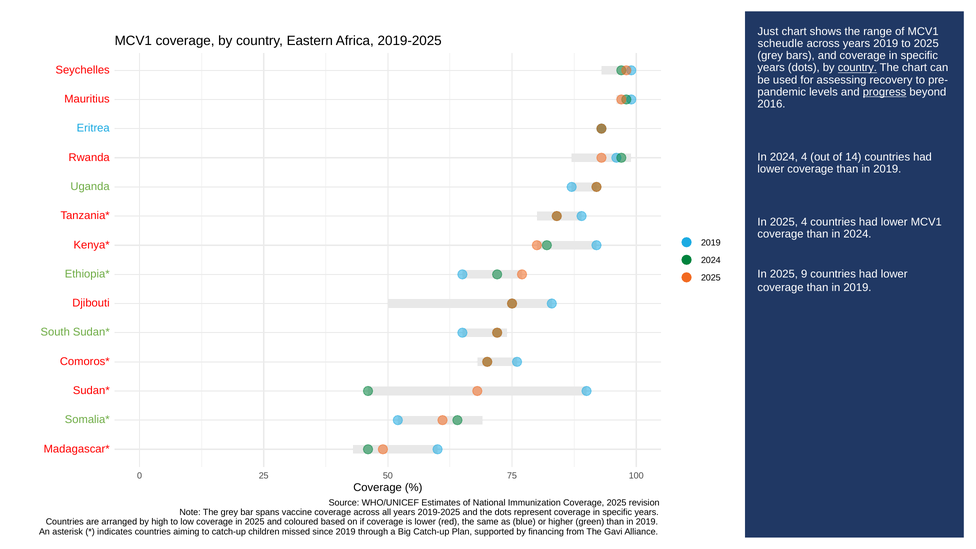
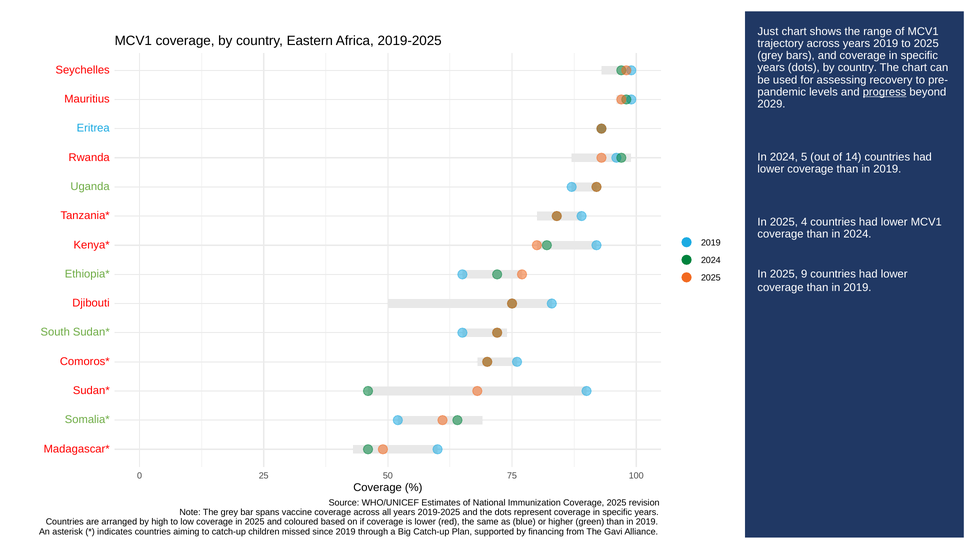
scheudle: scheudle -> trajectory (781, 44)
country underline: present -> none (857, 68)
2016: 2016 -> 2029 (771, 104)
2024 4: 4 -> 5 (804, 157)
